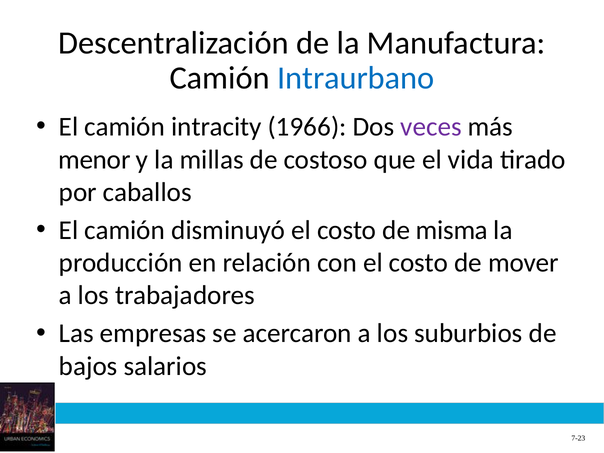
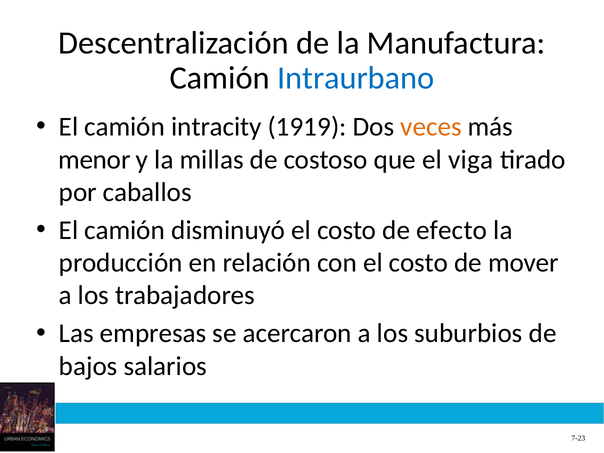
1966: 1966 -> 1919 (307, 127)
veces colour: purple -> orange (431, 127)
vida: vida -> viga (471, 160)
misma: misma -> efecto (452, 230)
